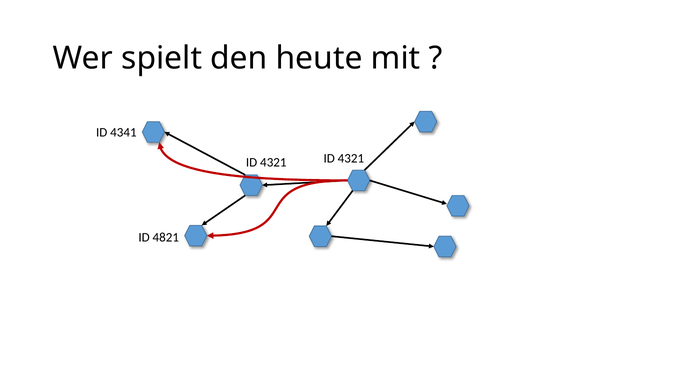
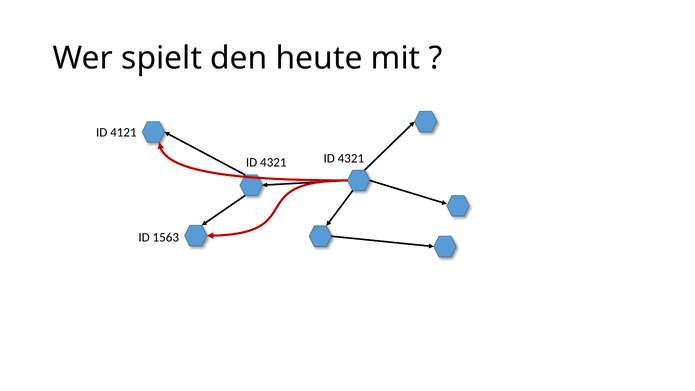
4341: 4341 -> 4121 (123, 132)
4821: 4821 -> 1563 (166, 237)
